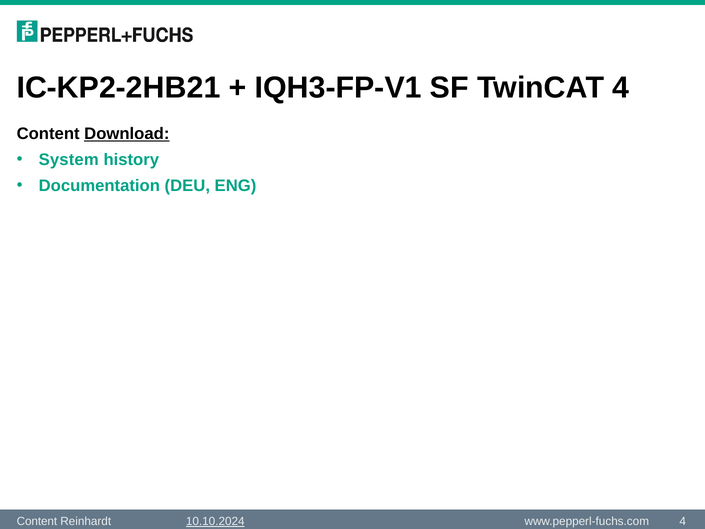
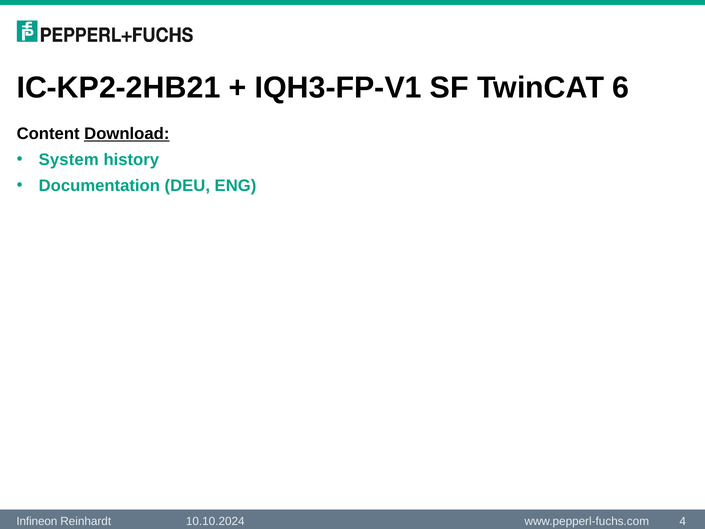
TwinCAT 4: 4 -> 6 (621, 88)
Content: Content -> Infineon (37, 521)
10.10.2024 underline: present -> none (215, 521)
